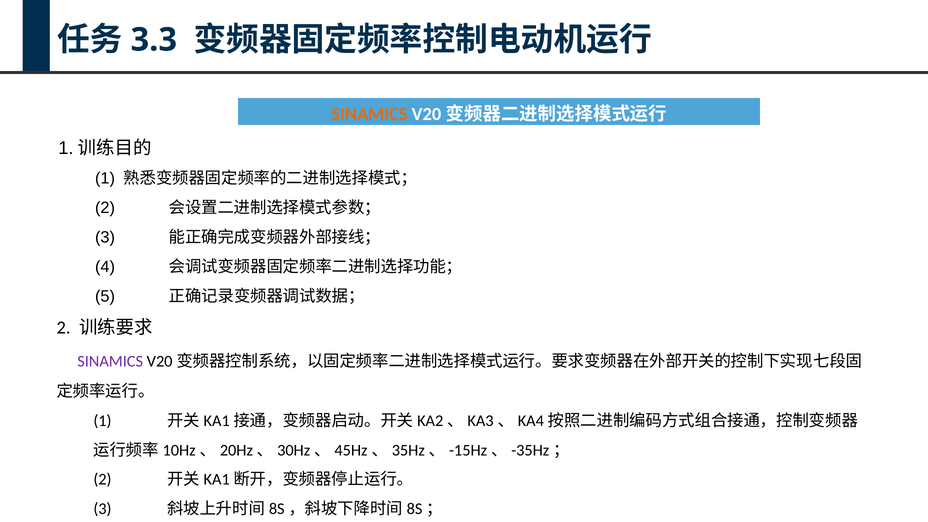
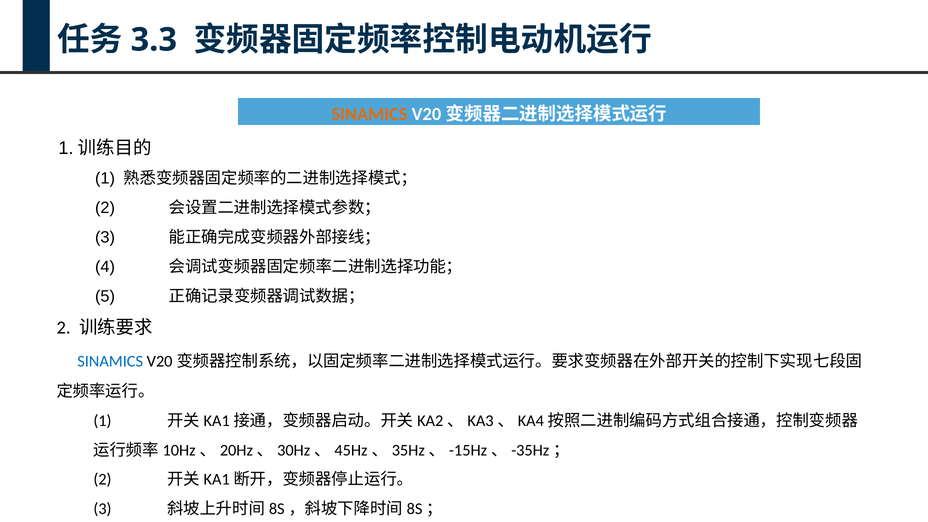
SINAMICS colour: purple -> blue (110, 361)
